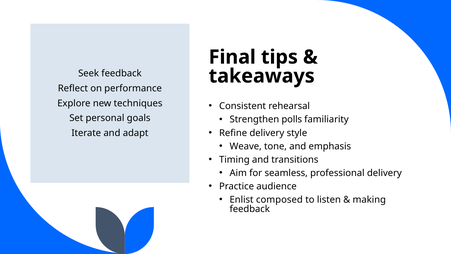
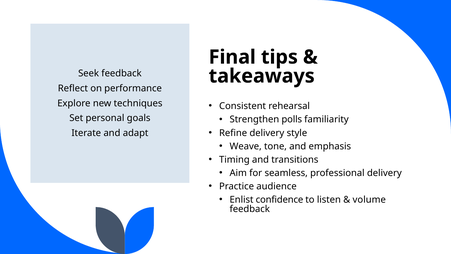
composed: composed -> confidence (279, 200)
making: making -> volume (369, 200)
